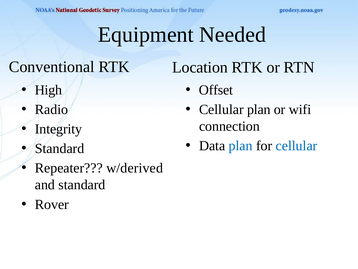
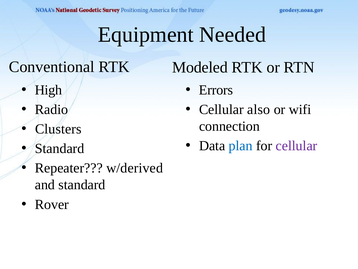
Location: Location -> Modeled (200, 67)
Offset: Offset -> Errors (216, 90)
Cellular plan: plan -> also (259, 109)
Integrity: Integrity -> Clusters (58, 129)
cellular colour: blue -> purple (296, 146)
